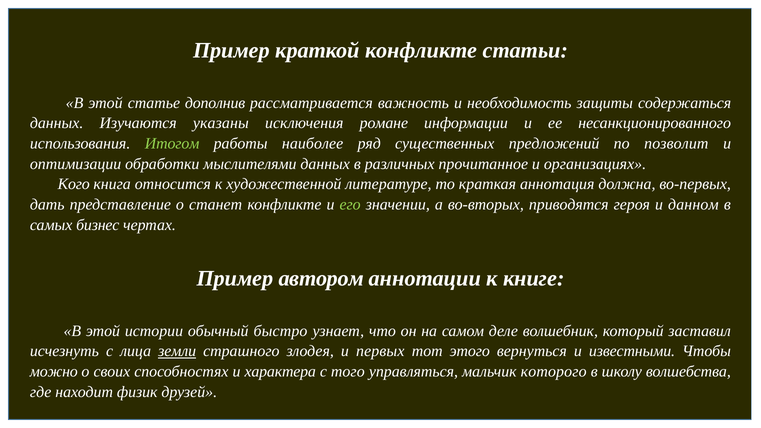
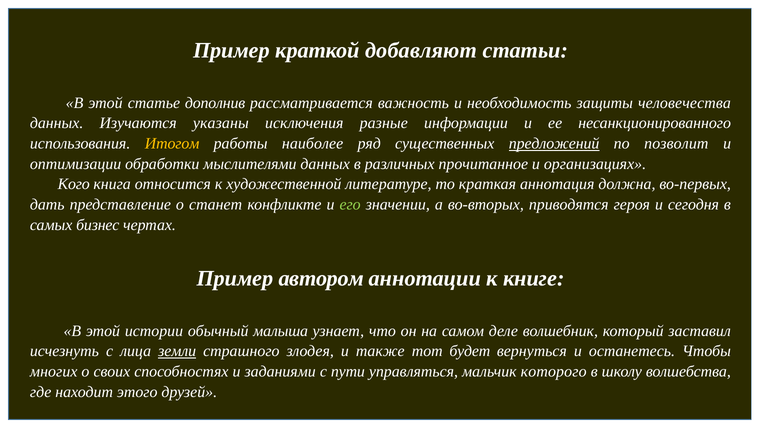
краткой конфликте: конфликте -> добавляют (421, 51)
содержаться: содержаться -> человечества (684, 103)
романе: романе -> разные (384, 123)
Итогом colour: light green -> yellow (172, 144)
предложений underline: none -> present (554, 144)
данном: данном -> сегодня (693, 205)
быстро: быстро -> малыша (281, 331)
первых: первых -> также (380, 351)
этого: этого -> будет (470, 351)
известными: известными -> останетесь (632, 351)
можно: можно -> многих (54, 372)
характера: характера -> заданиями (280, 372)
того: того -> пути (348, 372)
физик: физик -> этого (137, 392)
